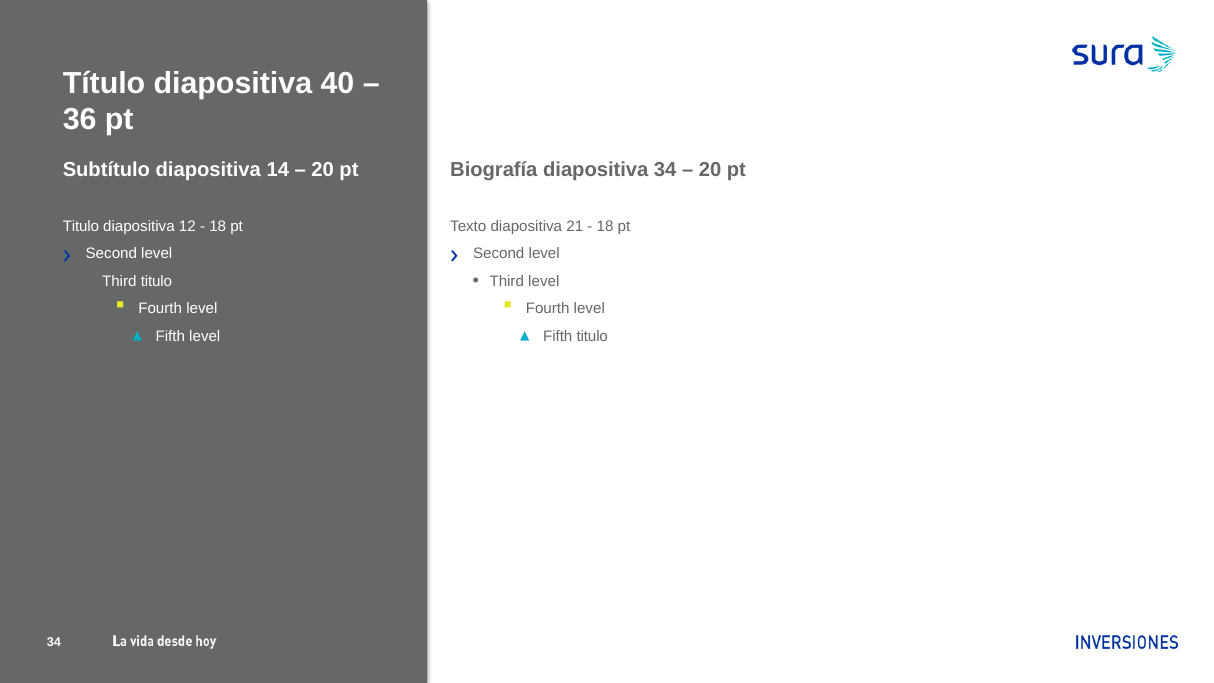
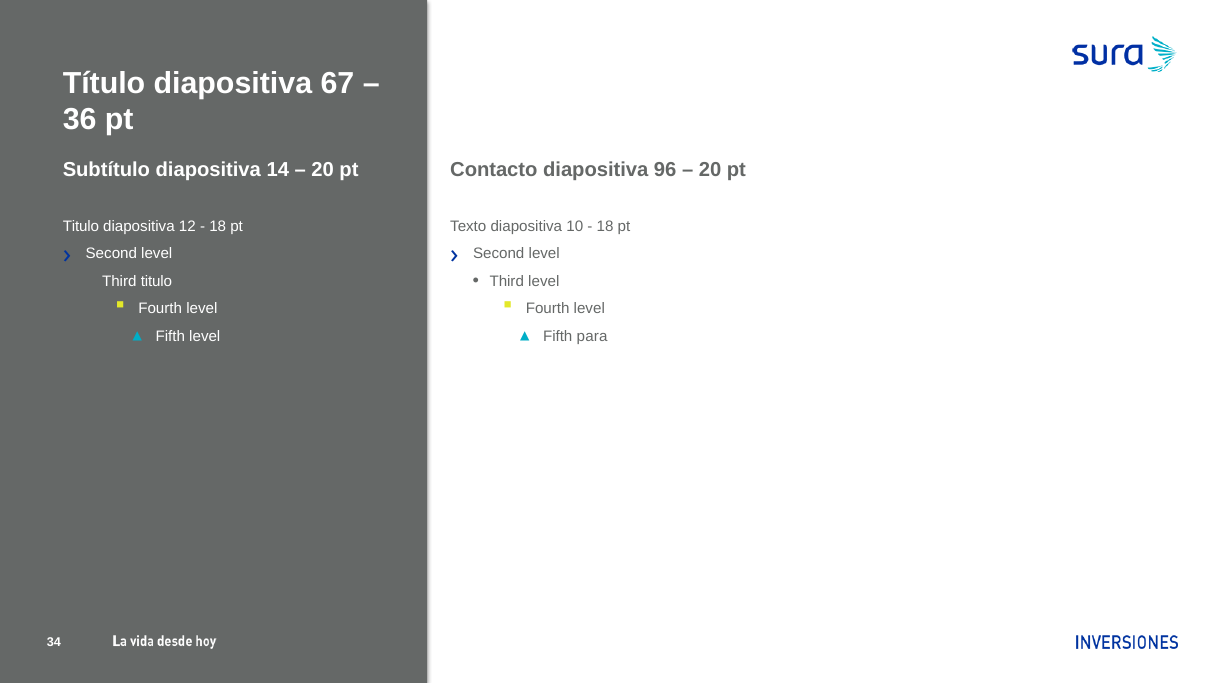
40: 40 -> 67 (337, 83)
Biografía: Biografía -> Contacto (494, 170)
diapositiva 34: 34 -> 96 (665, 170)
21: 21 -> 10 (575, 226)
Fifth titulo: titulo -> para (592, 336)
